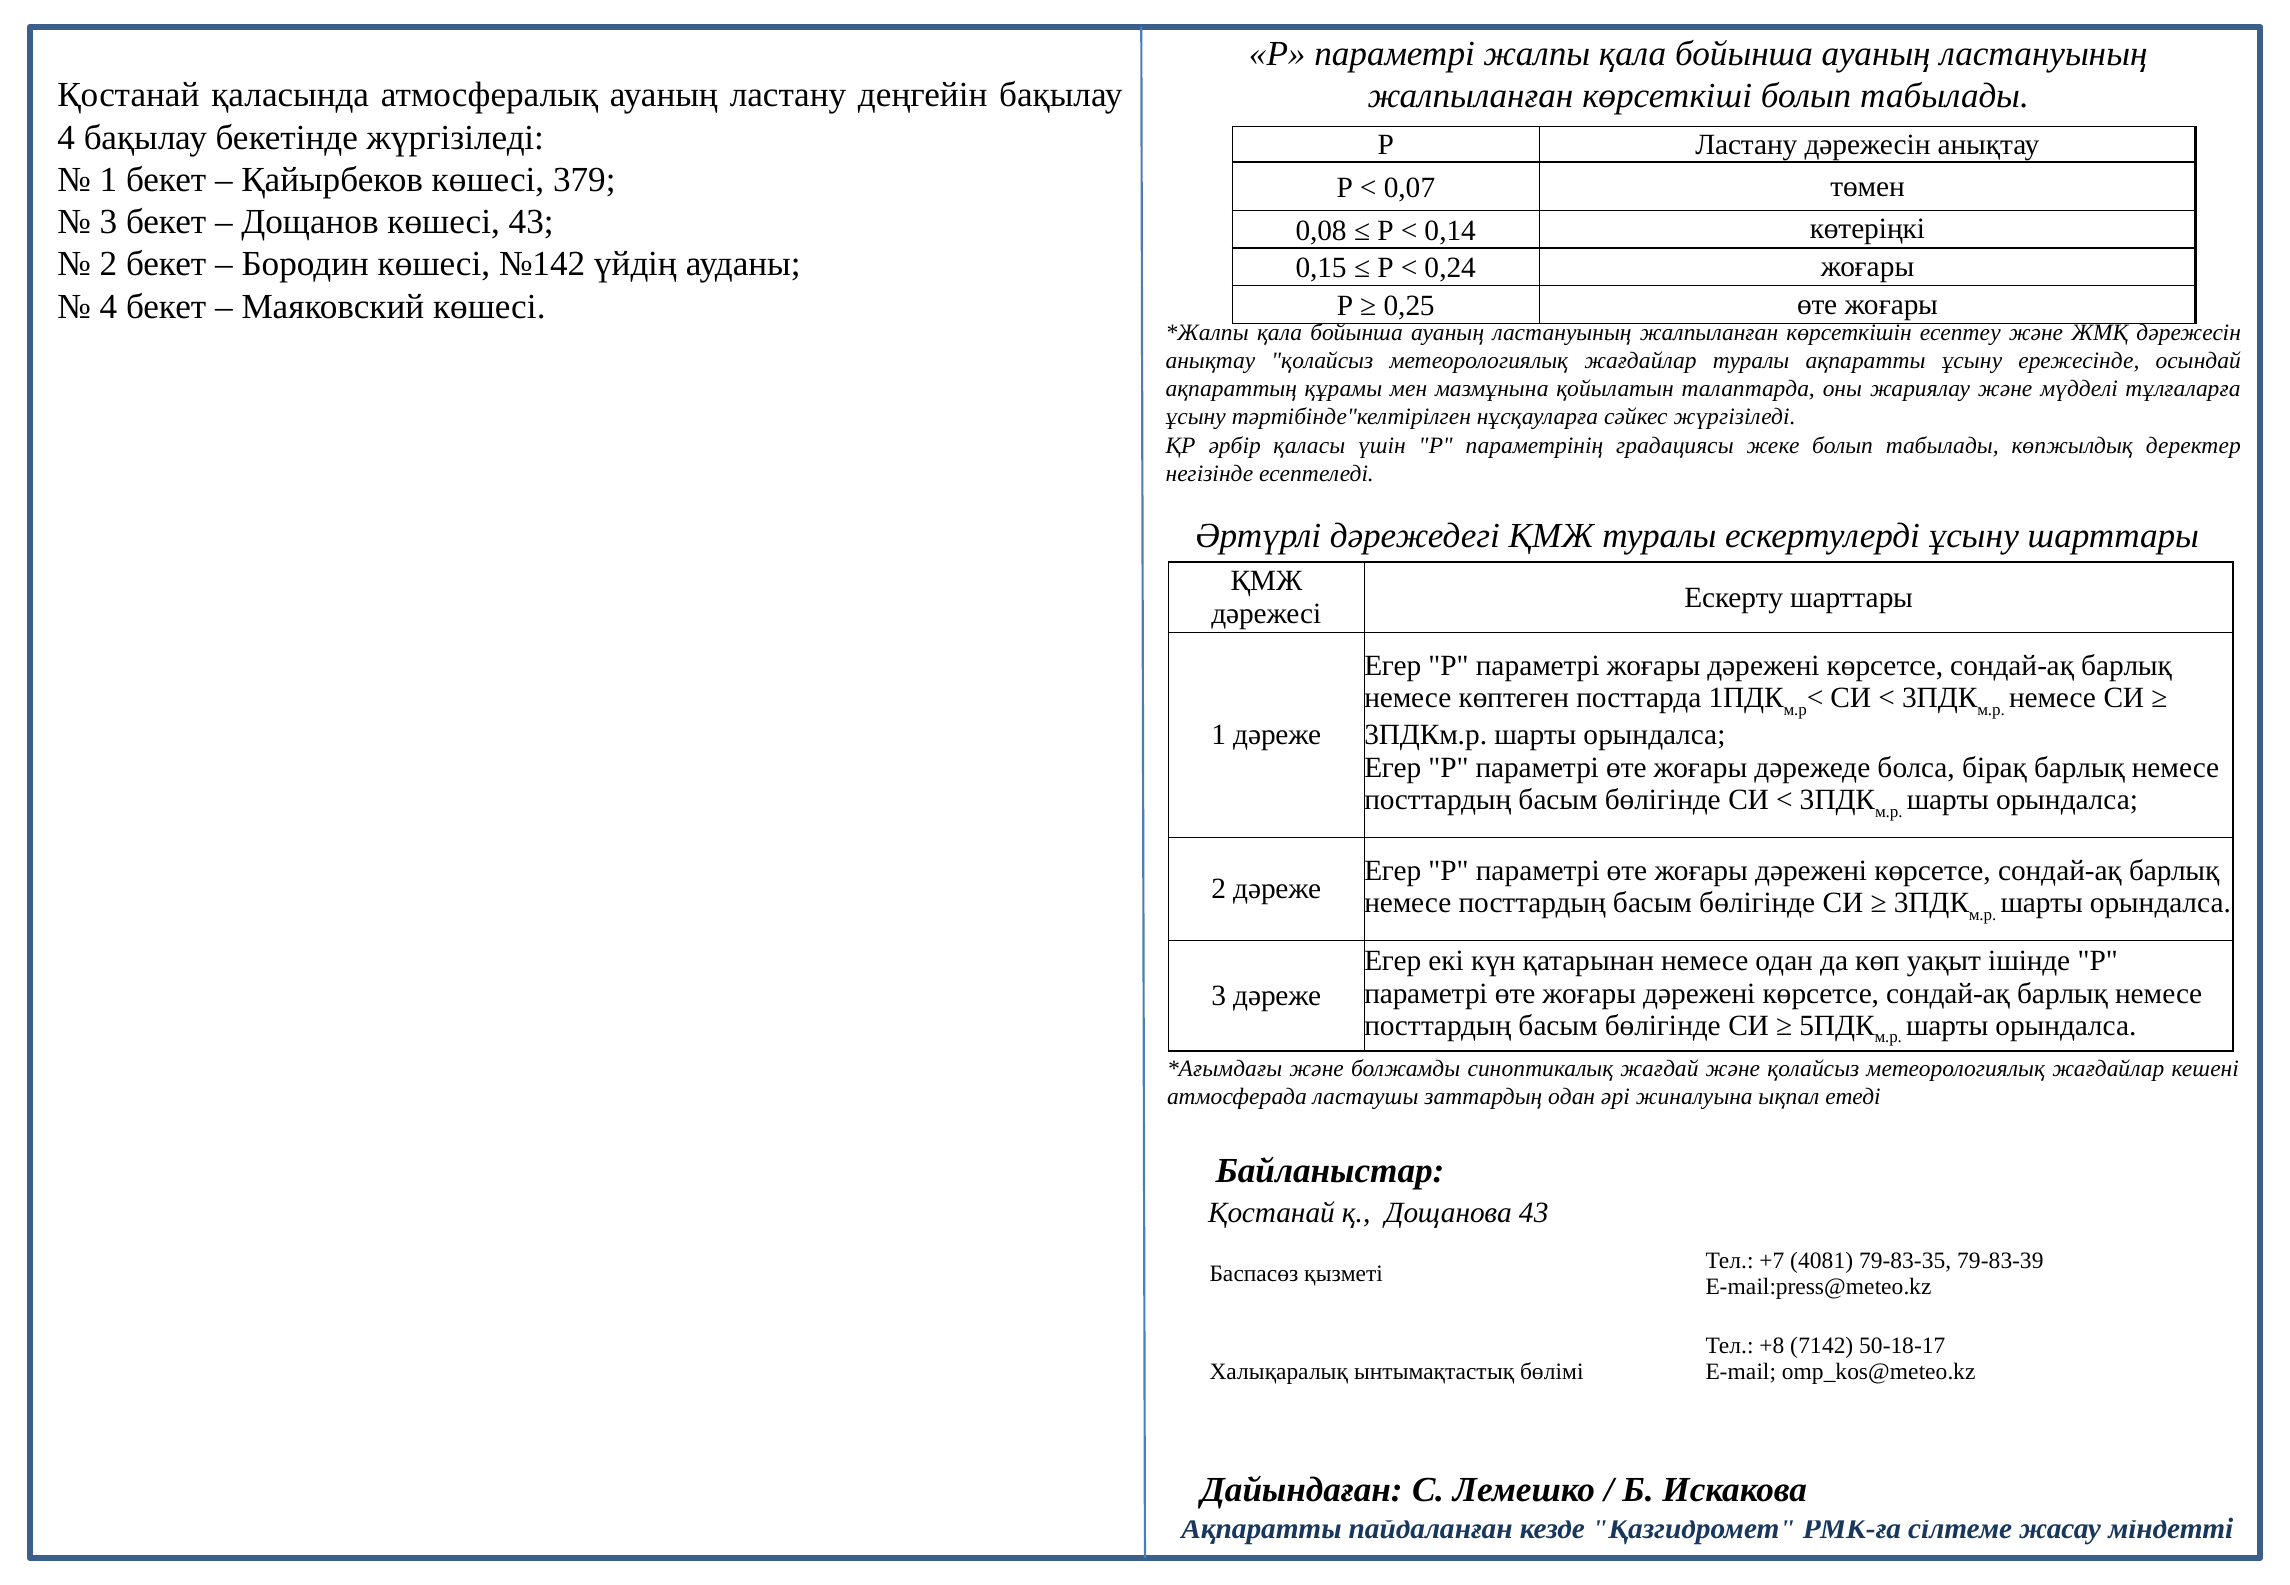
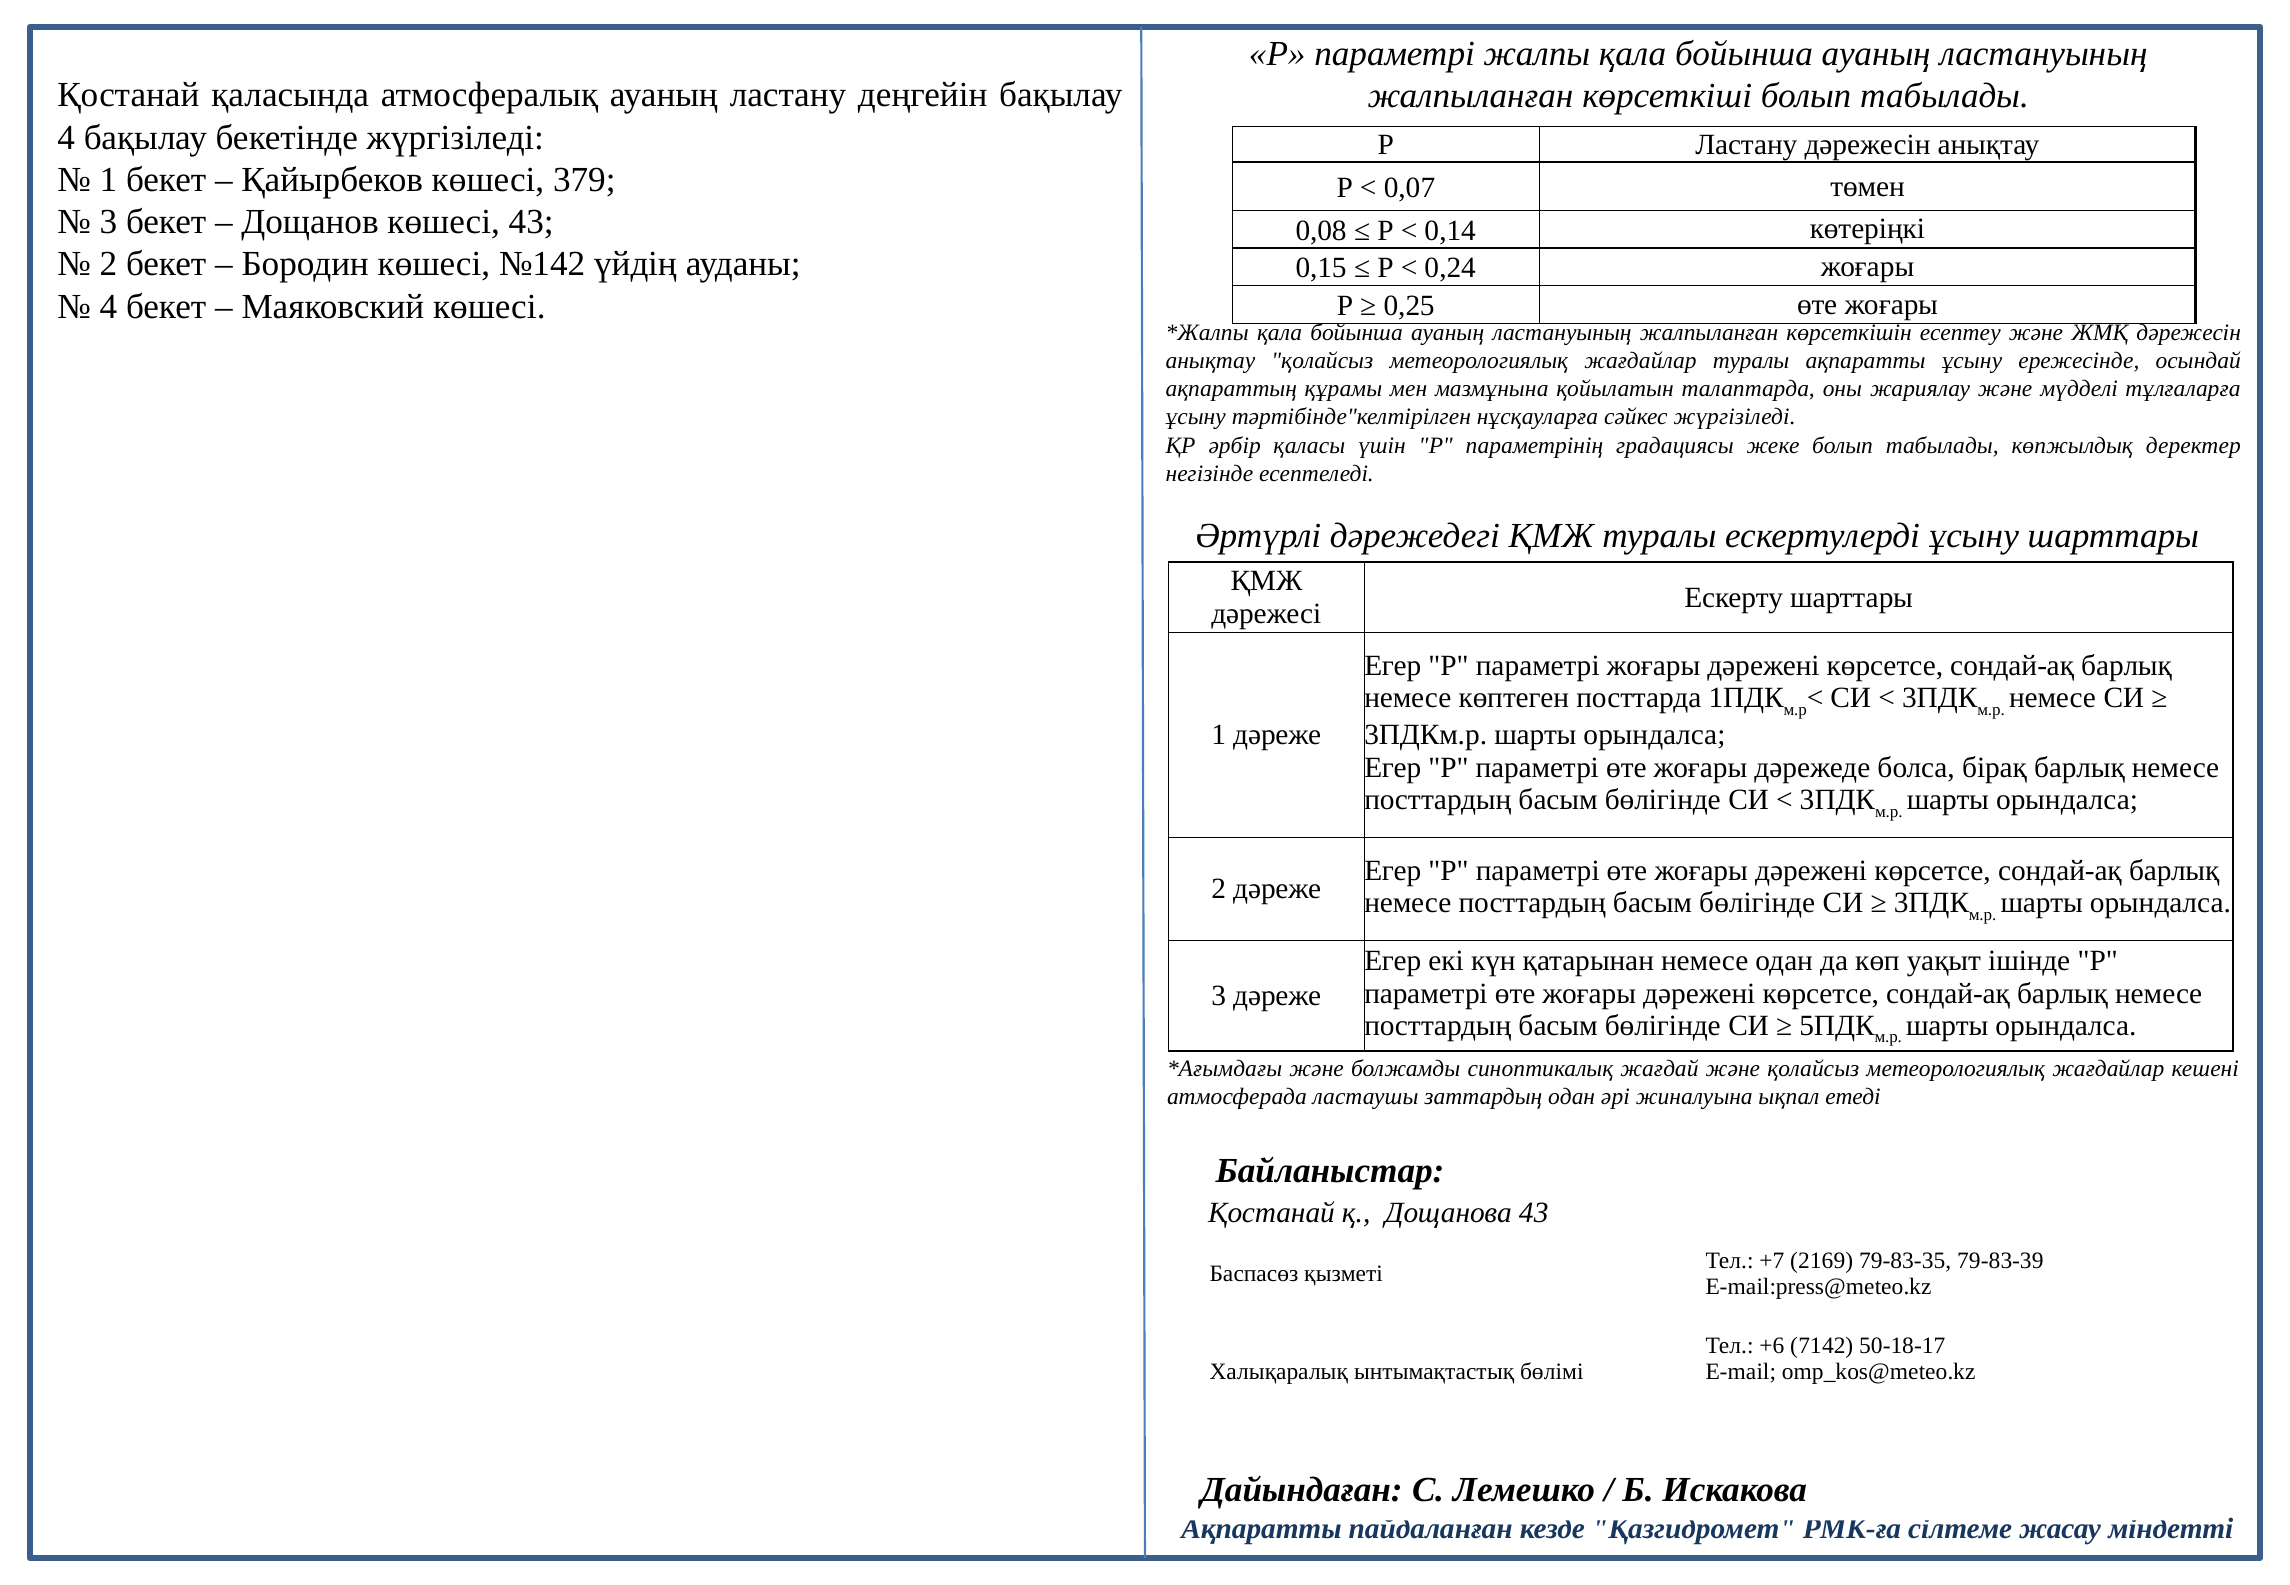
4081: 4081 -> 2169 (1822, 1261)
+8: +8 -> +6 (1772, 1346)
